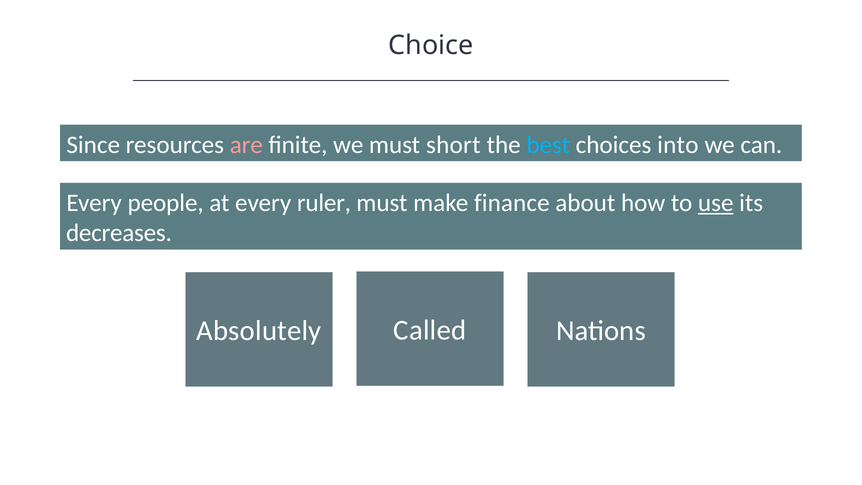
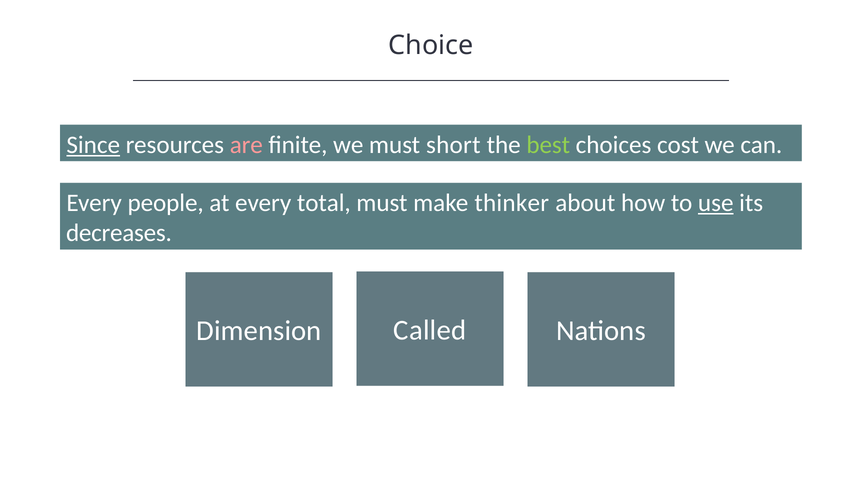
Since underline: none -> present (93, 145)
best colour: light blue -> light green (548, 145)
into: into -> cost (678, 145)
ruler: ruler -> total (324, 203)
finance: finance -> thinker (512, 203)
Absolutely: Absolutely -> Dimension (259, 331)
